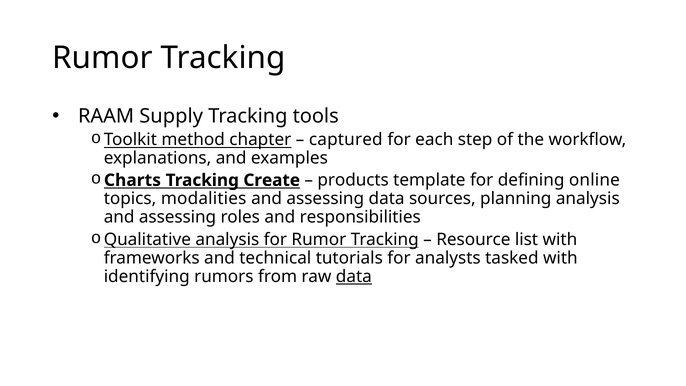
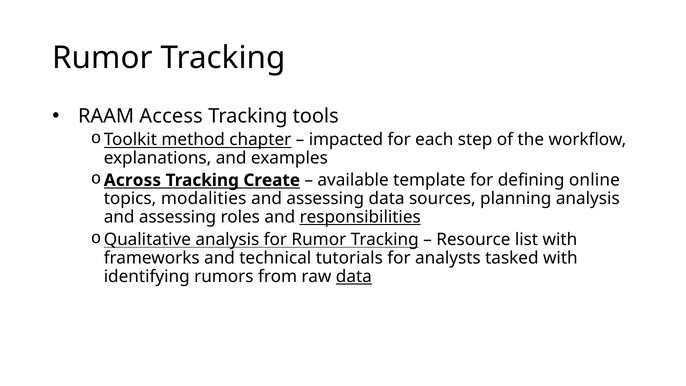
Supply: Supply -> Access (171, 116)
captured: captured -> impacted (346, 140)
Charts: Charts -> Across (132, 180)
products: products -> available (353, 180)
responsibilities underline: none -> present (360, 217)
